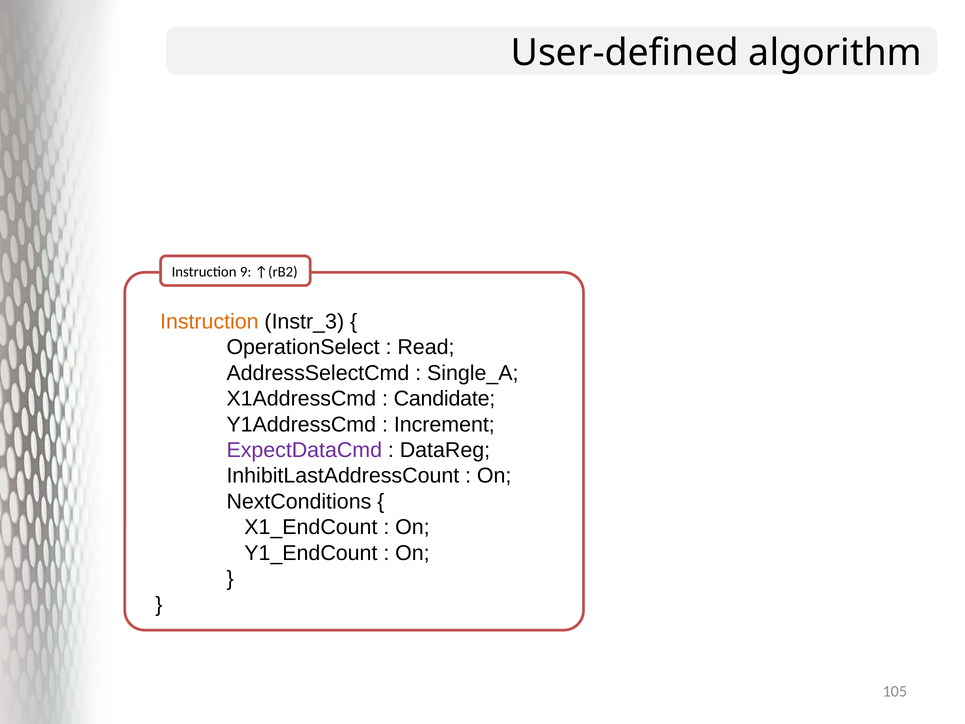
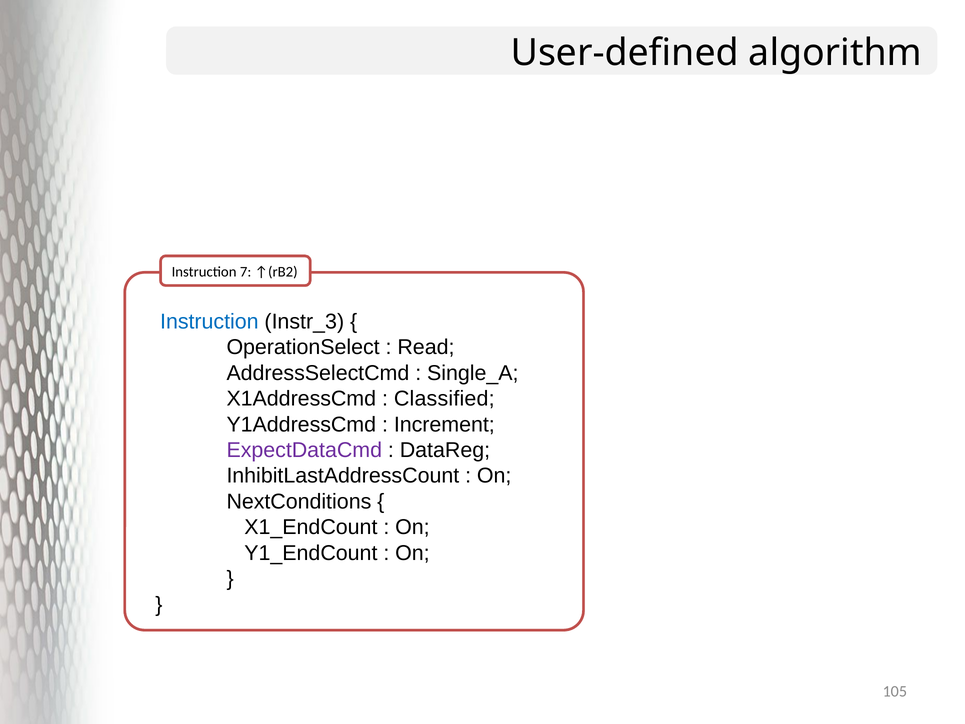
9: 9 -> 7 (246, 272)
Instruction colour: orange -> blue (209, 321)
Candidate: Candidate -> Classified (444, 399)
